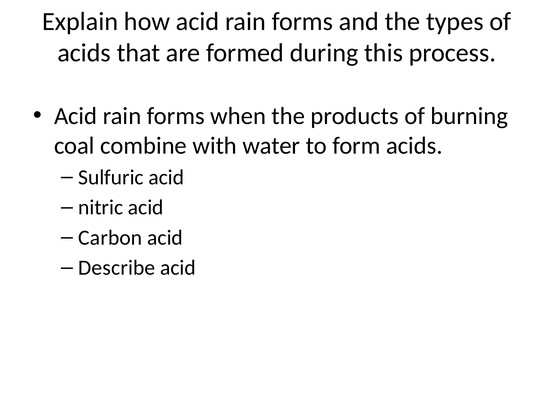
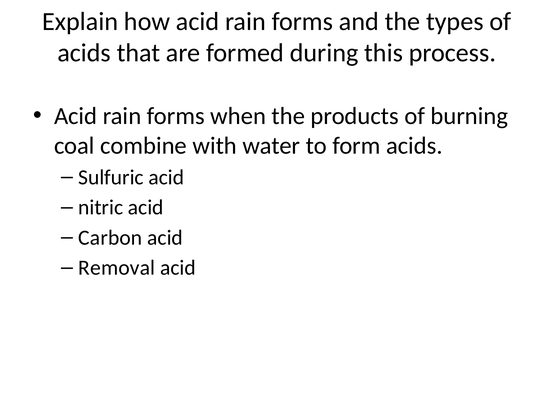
Describe: Describe -> Removal (117, 268)
